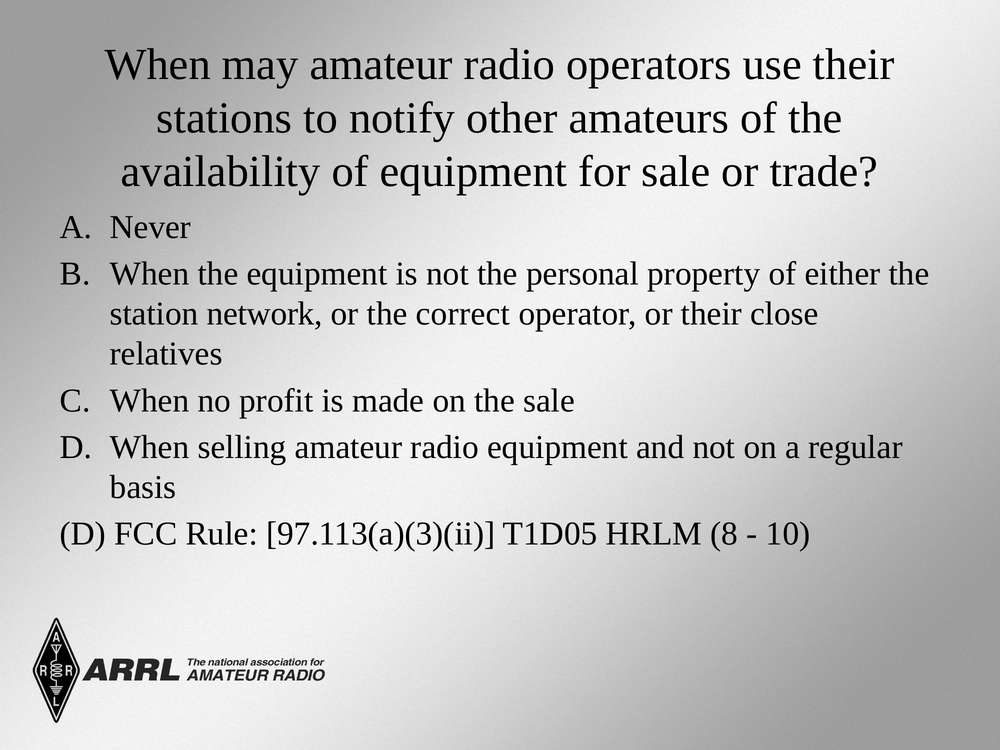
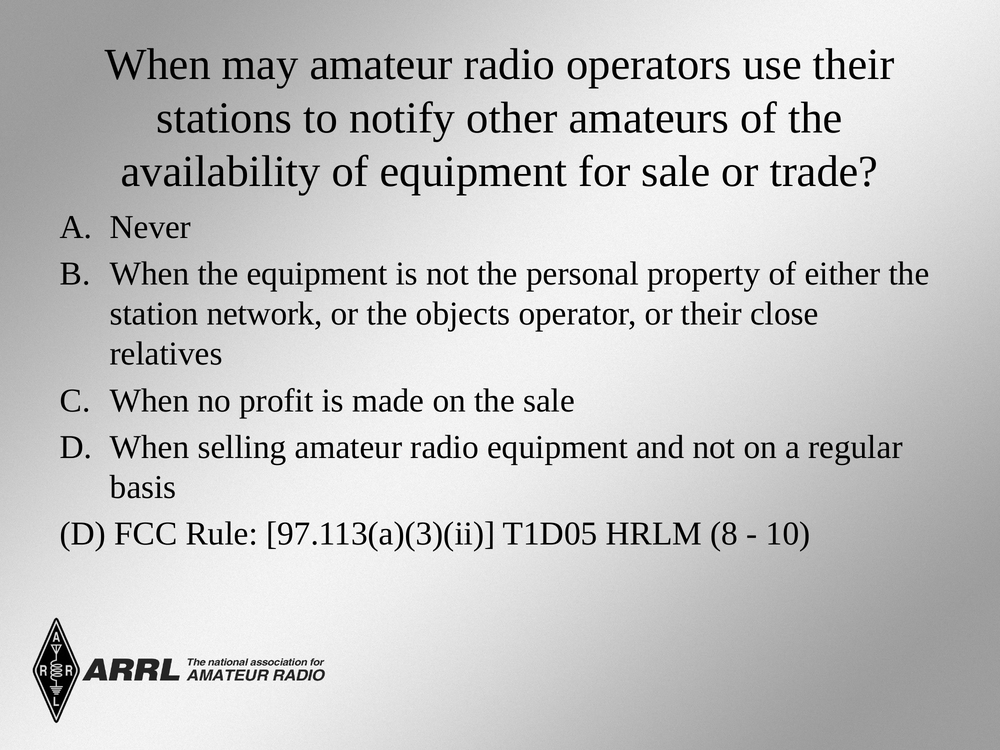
correct: correct -> objects (463, 314)
